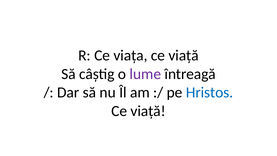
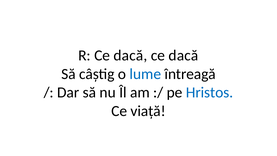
R Ce viața: viața -> dacă (130, 55)
viață: viață -> dacă (183, 55)
lume colour: purple -> blue (145, 74)
